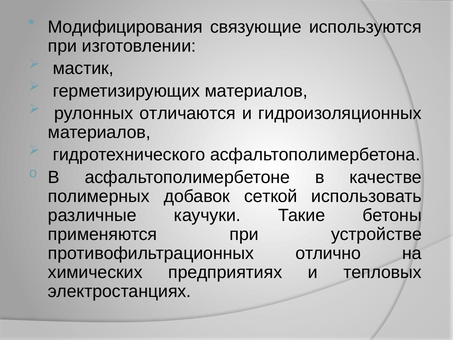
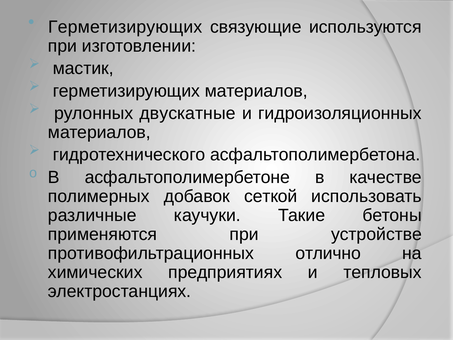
Модифицирования: Модифицирования -> Герметизирующих (125, 27)
отличаются: отличаются -> двускатные (188, 113)
